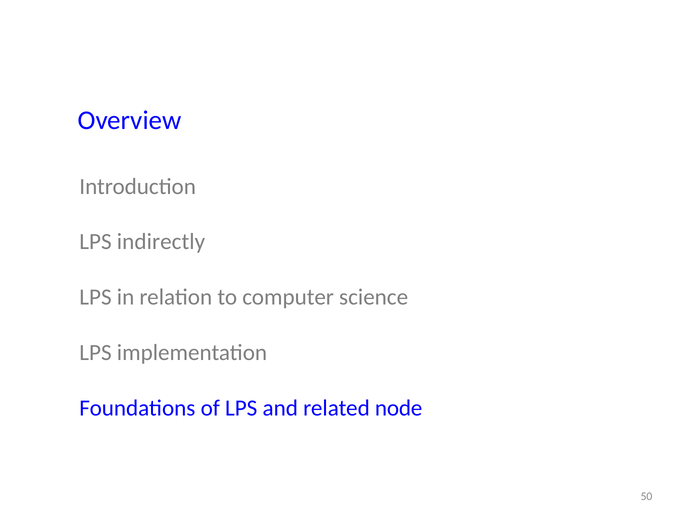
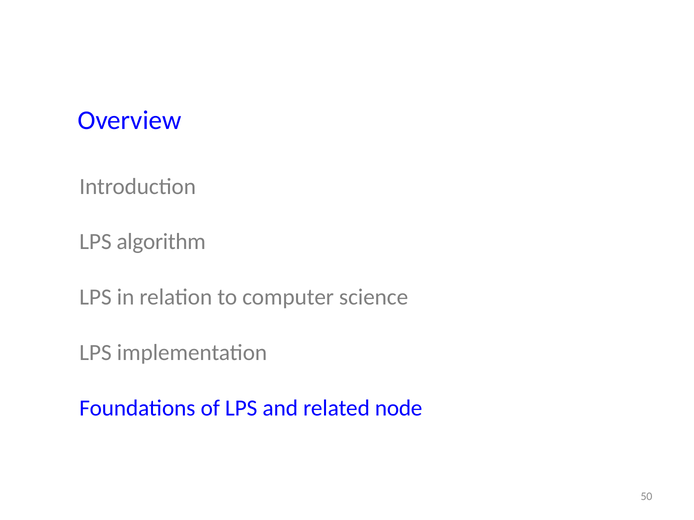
indirectly: indirectly -> algorithm (161, 242)
